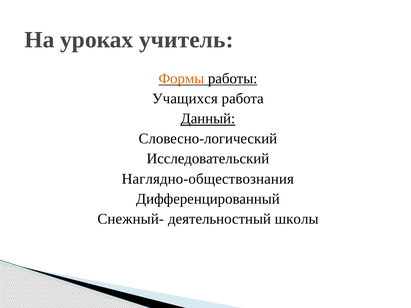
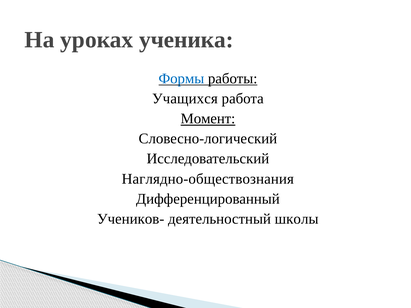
учитель: учитель -> ученика (186, 40)
Формы colour: orange -> blue (181, 79)
Данный: Данный -> Момент (208, 119)
Снежный-: Снежный- -> Учеников- (131, 219)
